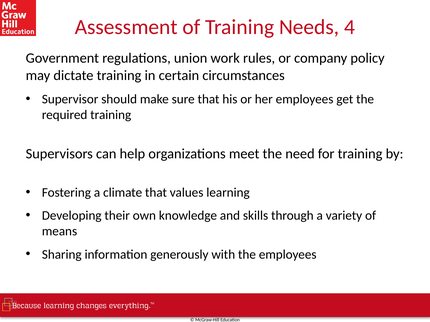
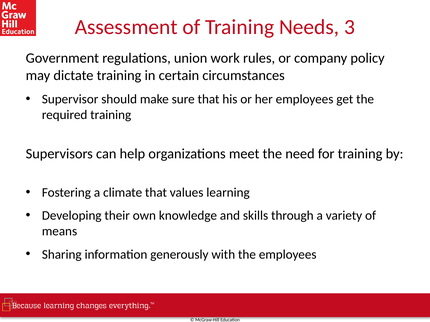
4: 4 -> 3 (350, 27)
